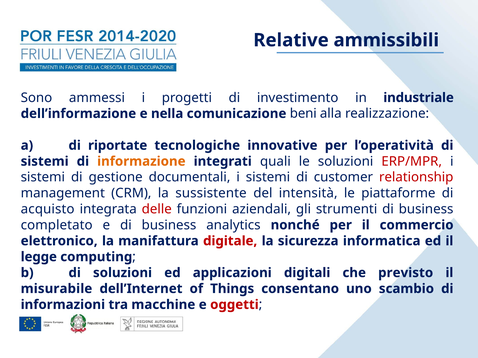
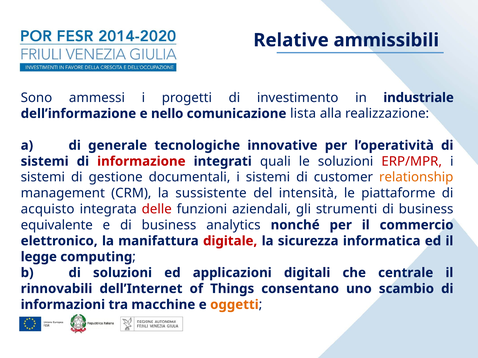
nella: nella -> nello (167, 114)
beni: beni -> lista (303, 114)
riportate: riportate -> generale (118, 146)
informazione colour: orange -> red (141, 162)
relationship colour: red -> orange (416, 177)
completato: completato -> equivalente (57, 225)
previsto: previsto -> centrale (406, 273)
misurabile: misurabile -> rinnovabili (57, 289)
oggetti colour: red -> orange (234, 305)
